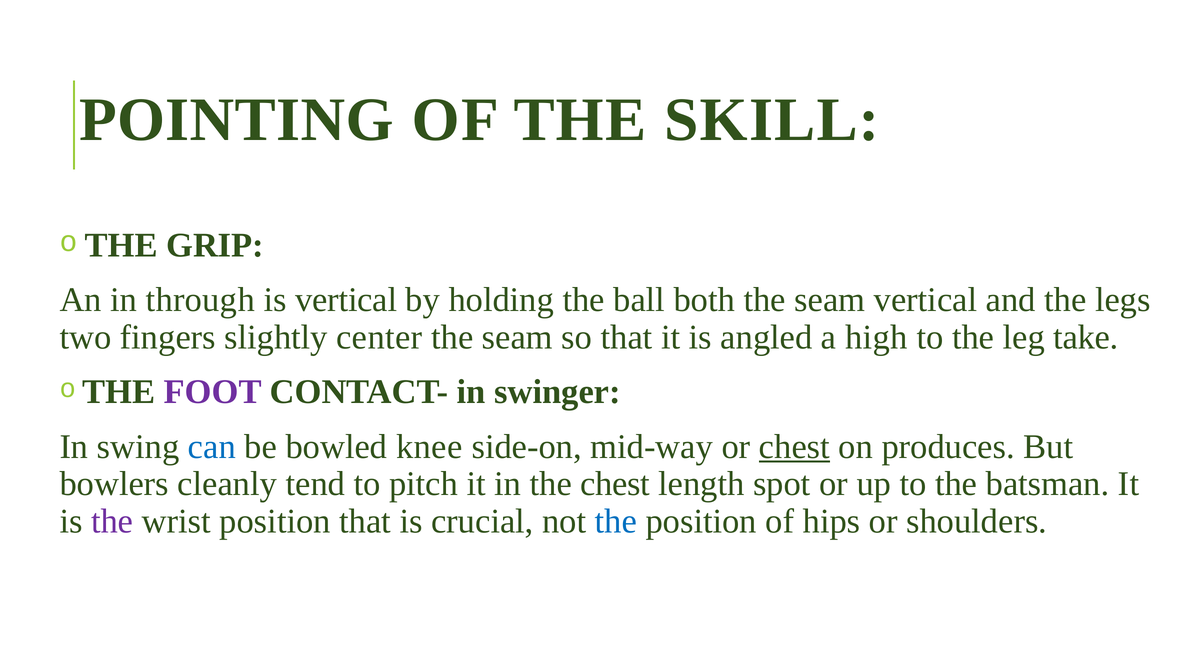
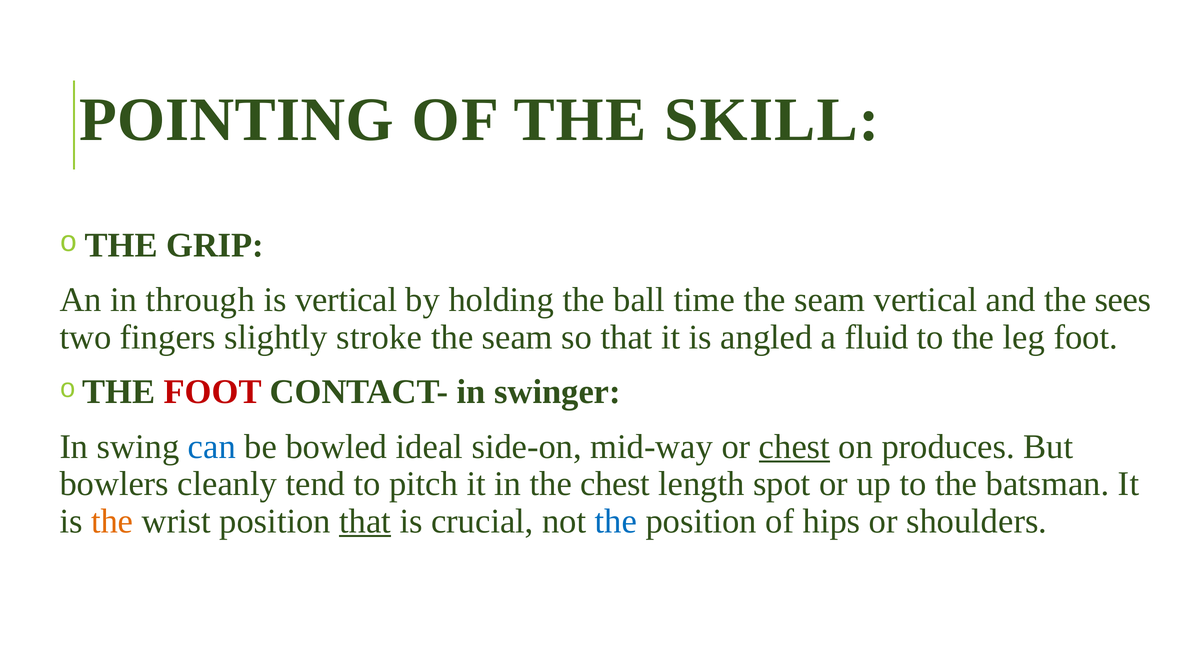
both: both -> time (704, 300)
legs: legs -> sees (1123, 300)
center: center -> stroke (379, 337)
high: high -> fluid (877, 337)
leg take: take -> foot (1086, 337)
FOOT colour: purple -> red (213, 392)
knee: knee -> ideal (429, 447)
the colour: purple -> orange (112, 521)
that underline: none -> present (365, 521)
